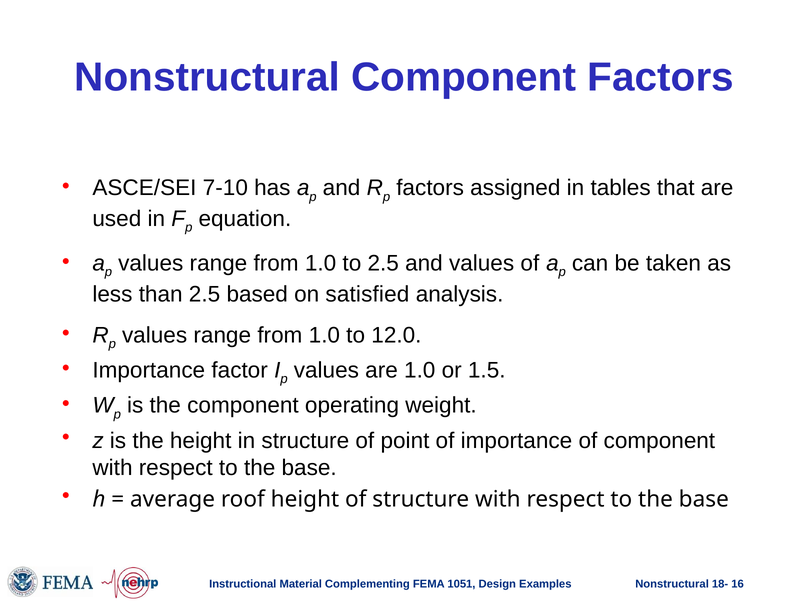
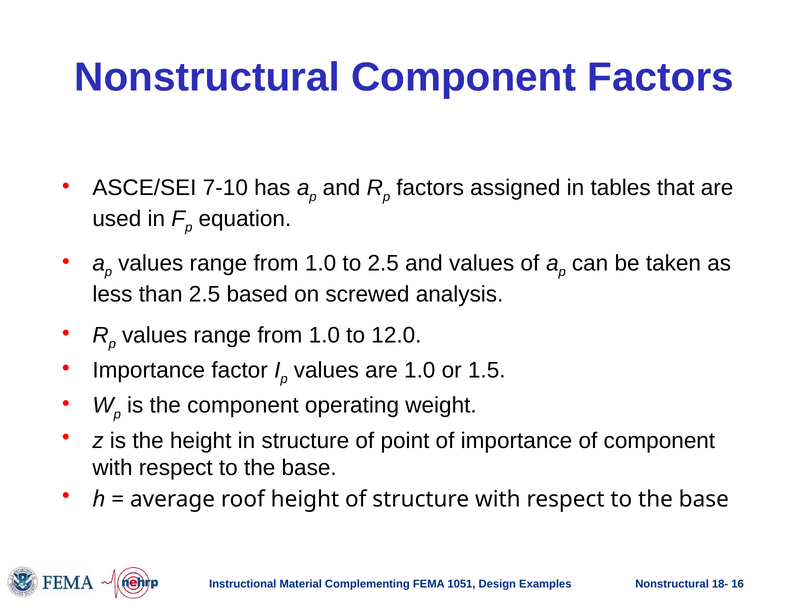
satisfied: satisfied -> screwed (367, 294)
